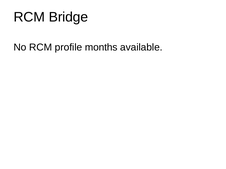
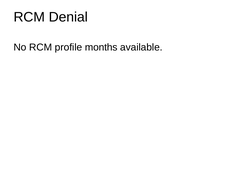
Bridge: Bridge -> Denial (68, 17)
